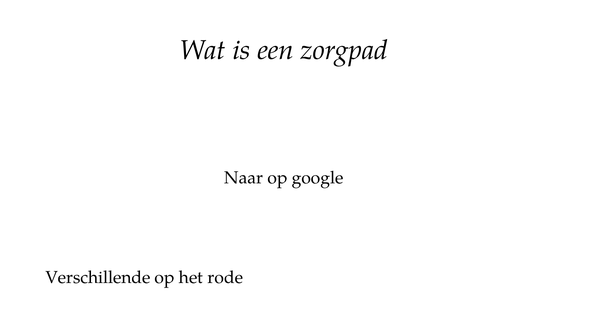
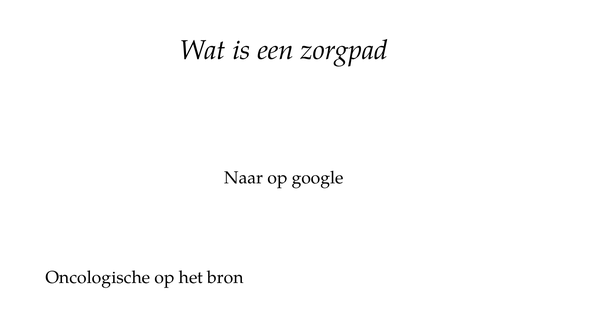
Verschillende: Verschillende -> Oncologische (98, 278)
rode: rode -> bron (225, 278)
